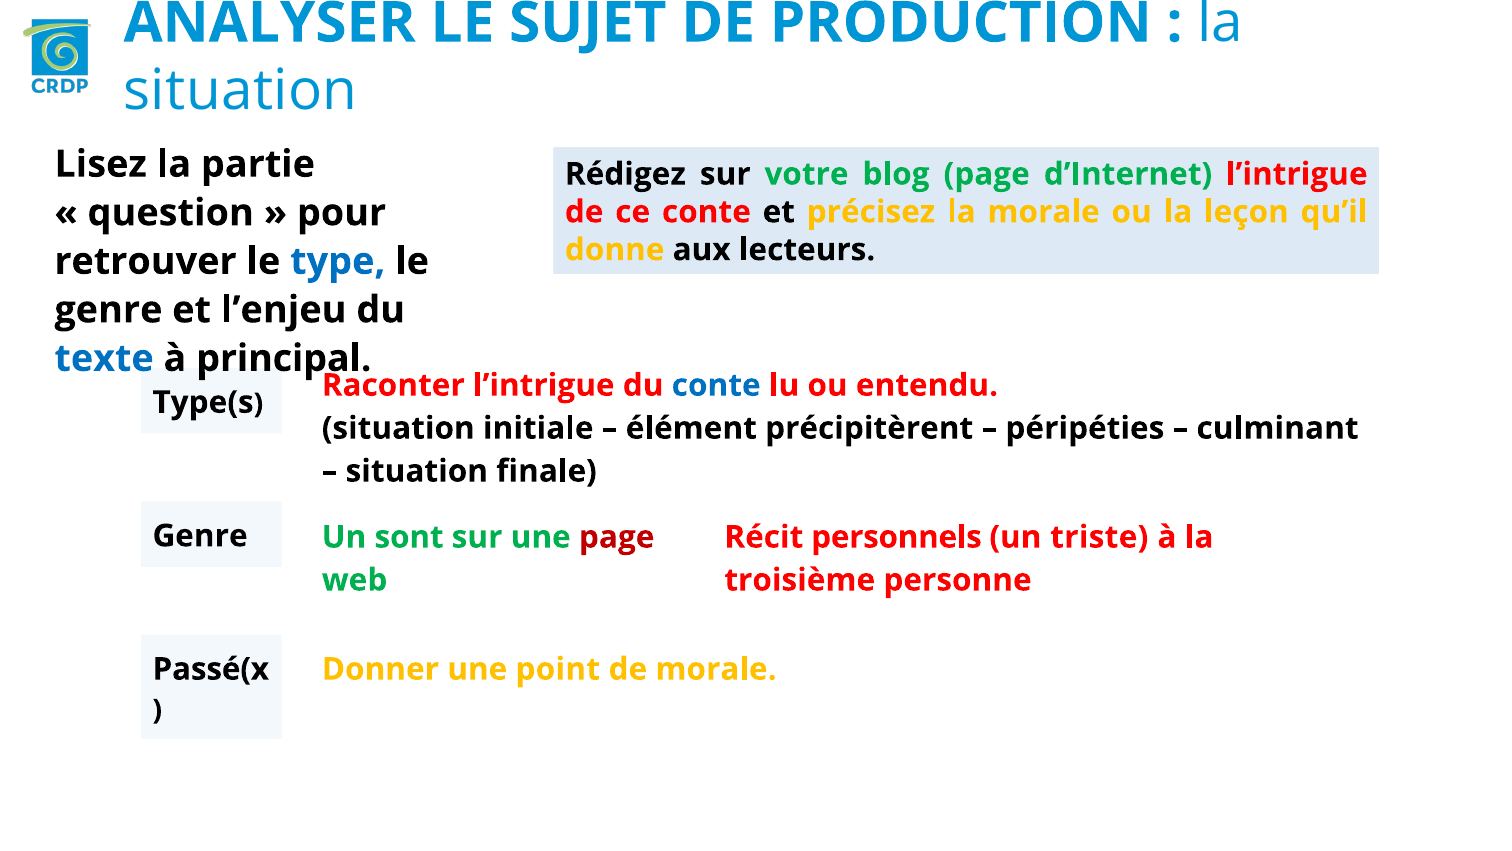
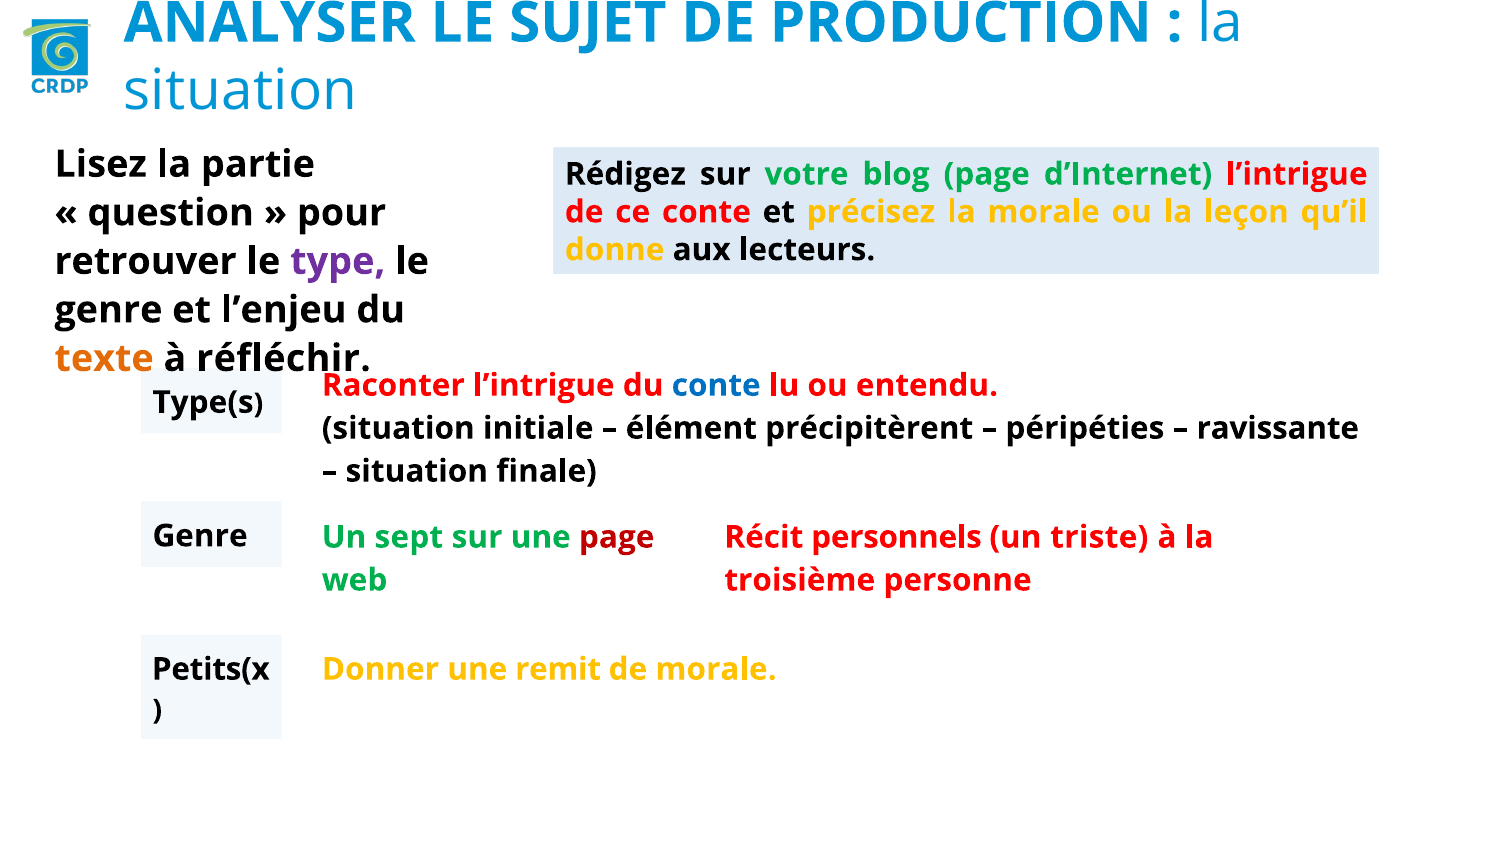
type colour: blue -> purple (338, 261)
texte colour: blue -> orange (104, 358)
principal: principal -> réfléchir (284, 358)
culminant: culminant -> ravissante (1278, 428)
sont: sont -> sept (409, 537)
Passé(x: Passé(x -> Petits(x (211, 669)
point: point -> remit (558, 669)
